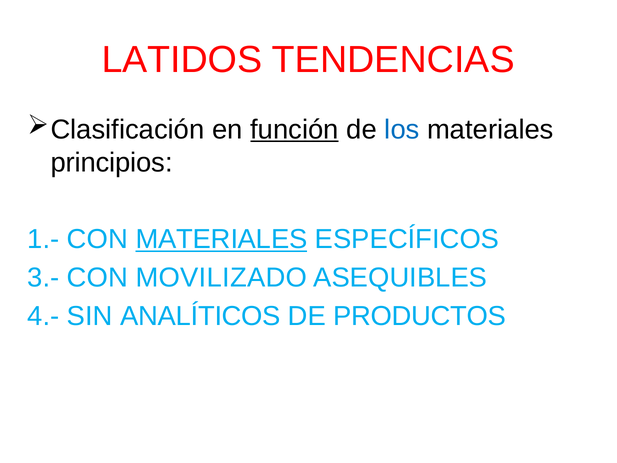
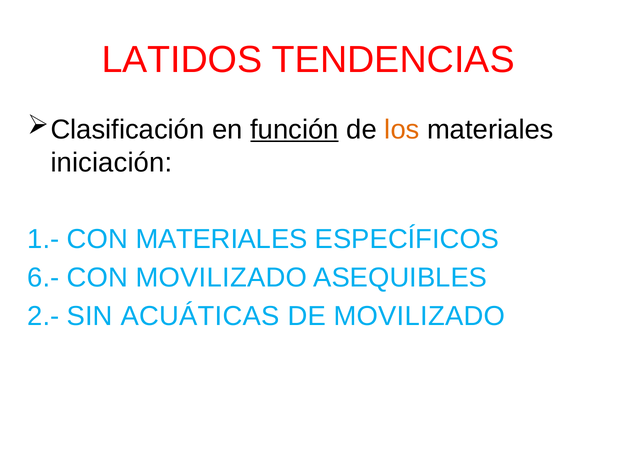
los colour: blue -> orange (402, 129)
principios: principios -> iniciación (111, 162)
MATERIALES underline: present -> none (221, 239)
3.-: 3.- -> 6.- (43, 278)
4.-: 4.- -> 2.- (43, 316)
ANALÍTICOS: ANALÍTICOS -> ACUÁTICAS (200, 316)
DE PRODUCTOS: PRODUCTOS -> MOVILIZADO (419, 316)
